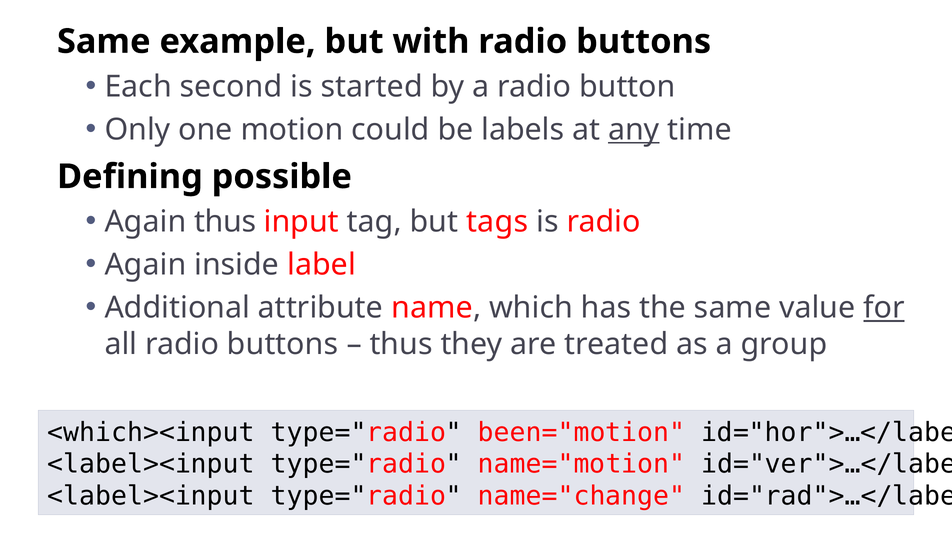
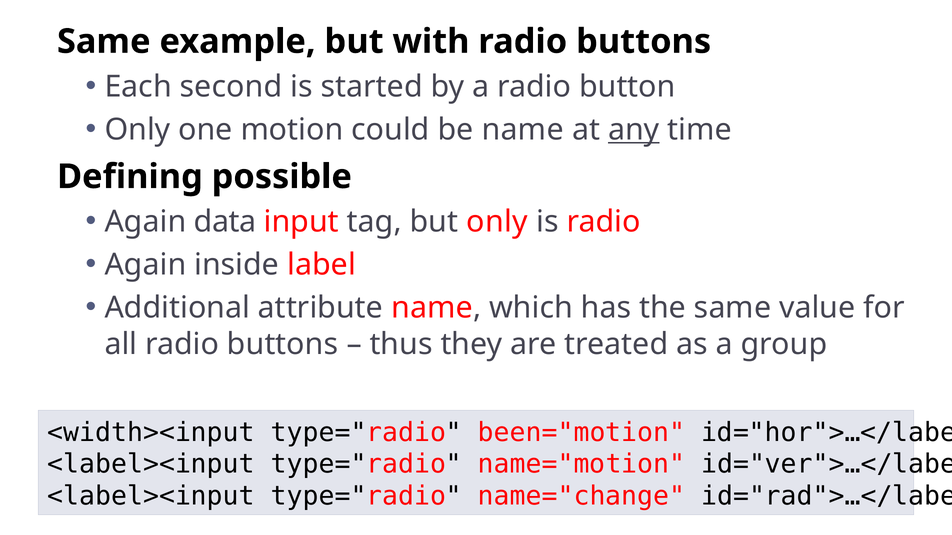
be labels: labels -> name (523, 130)
Again thus: thus -> data (225, 222)
but tags: tags -> only (497, 222)
for underline: present -> none (884, 308)
<which><input: <which><input -> <width><input (151, 433)
